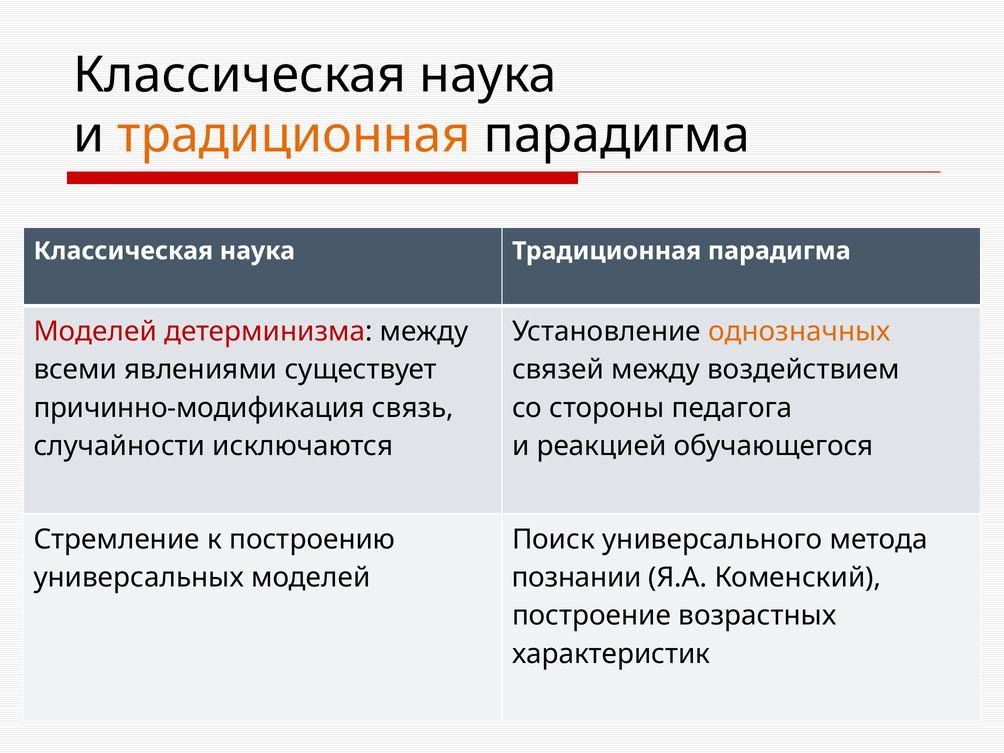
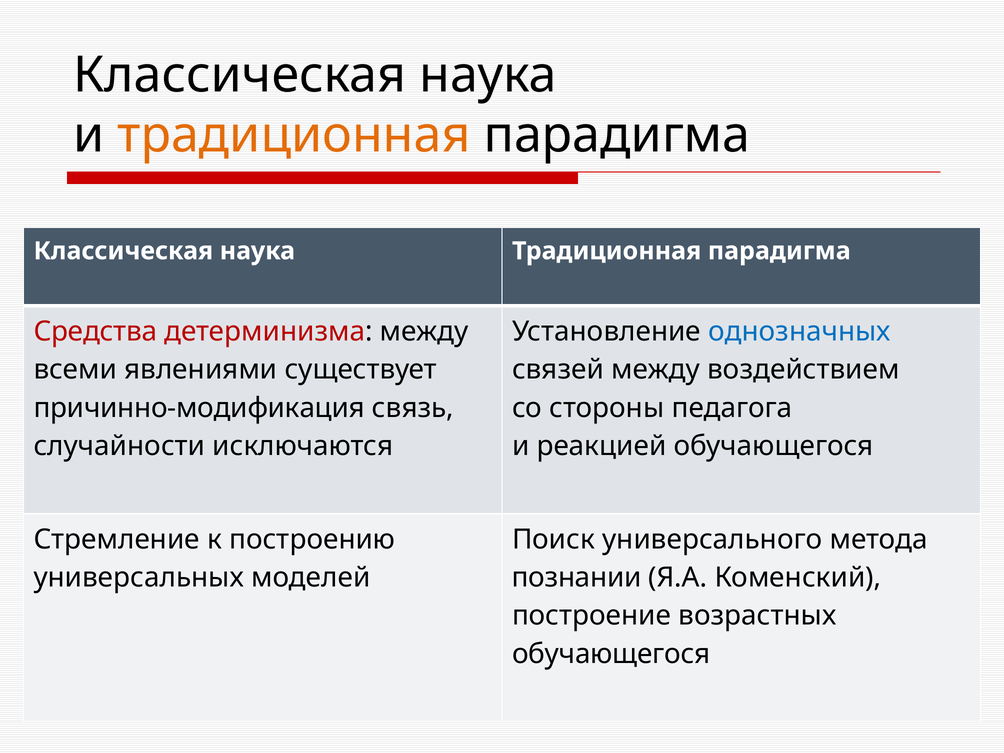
Моделей: Моделей -> Средства (95, 332)
однозначных colour: orange -> blue (799, 332)
характеристик: характеристик -> обучающегося (611, 654)
